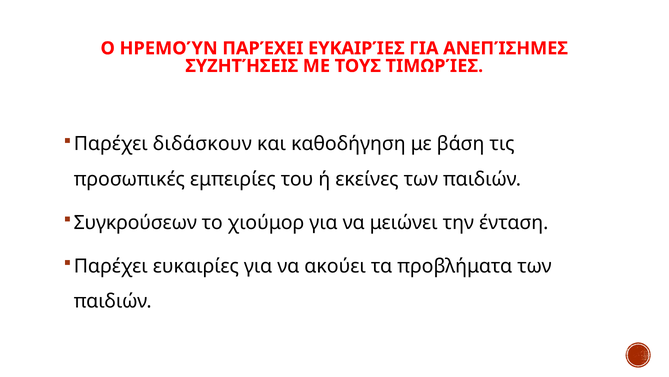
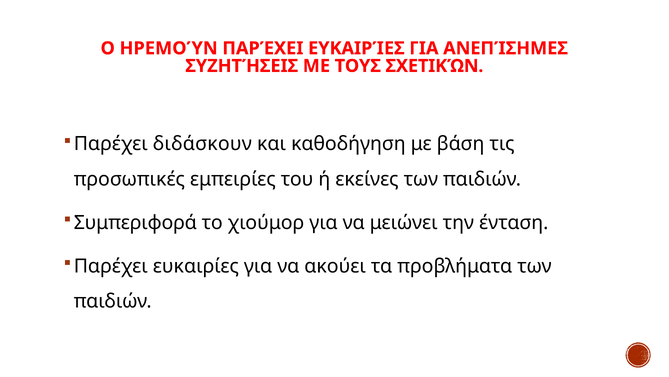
ΤΙΜΩΡΊΕΣ: ΤΙΜΩΡΊΕΣ -> ΣΧΕΤΙΚΏΝ (434, 66)
Συγκρούσεων: Συγκρούσεων -> Συμπεριφορά (135, 222)
